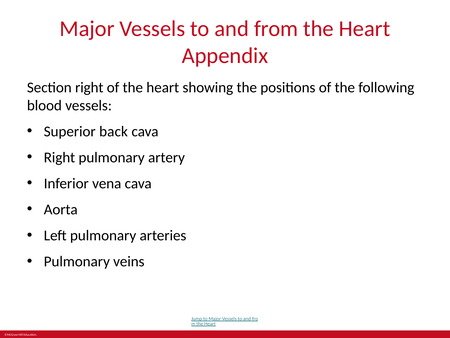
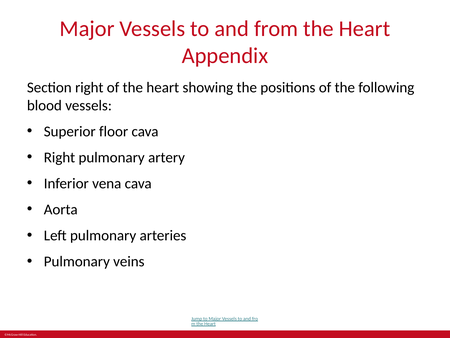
back: back -> floor (114, 131)
